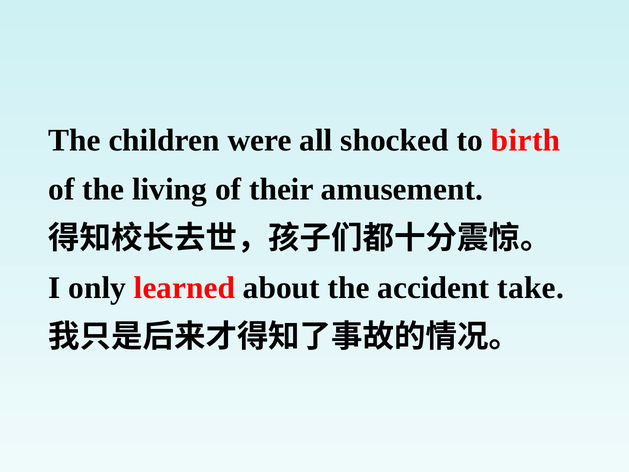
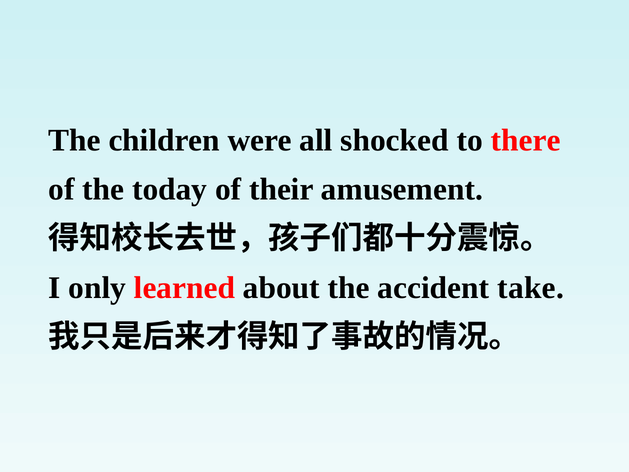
birth: birth -> there (526, 140)
living: living -> today (170, 189)
